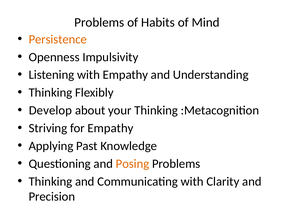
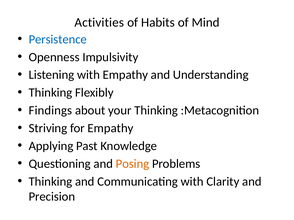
Problems: Problems -> Activities (99, 22)
Persistence colour: orange -> blue (58, 39)
Develop: Develop -> Findings (50, 111)
